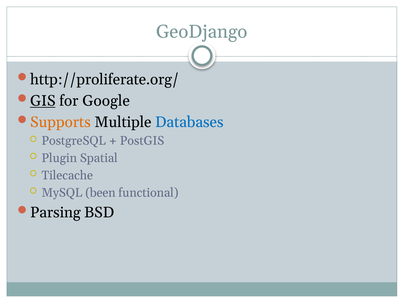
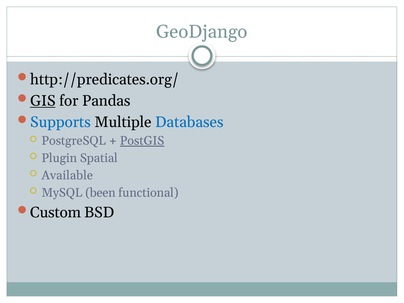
http://proliferate.org/: http://proliferate.org/ -> http://predicates.org/ (105, 80)
Google: Google -> Pandas (106, 101)
Supports colour: orange -> blue (60, 122)
PostGIS underline: none -> present (142, 141)
Tilecache: Tilecache -> Available (67, 175)
Parsing: Parsing -> Custom (56, 212)
